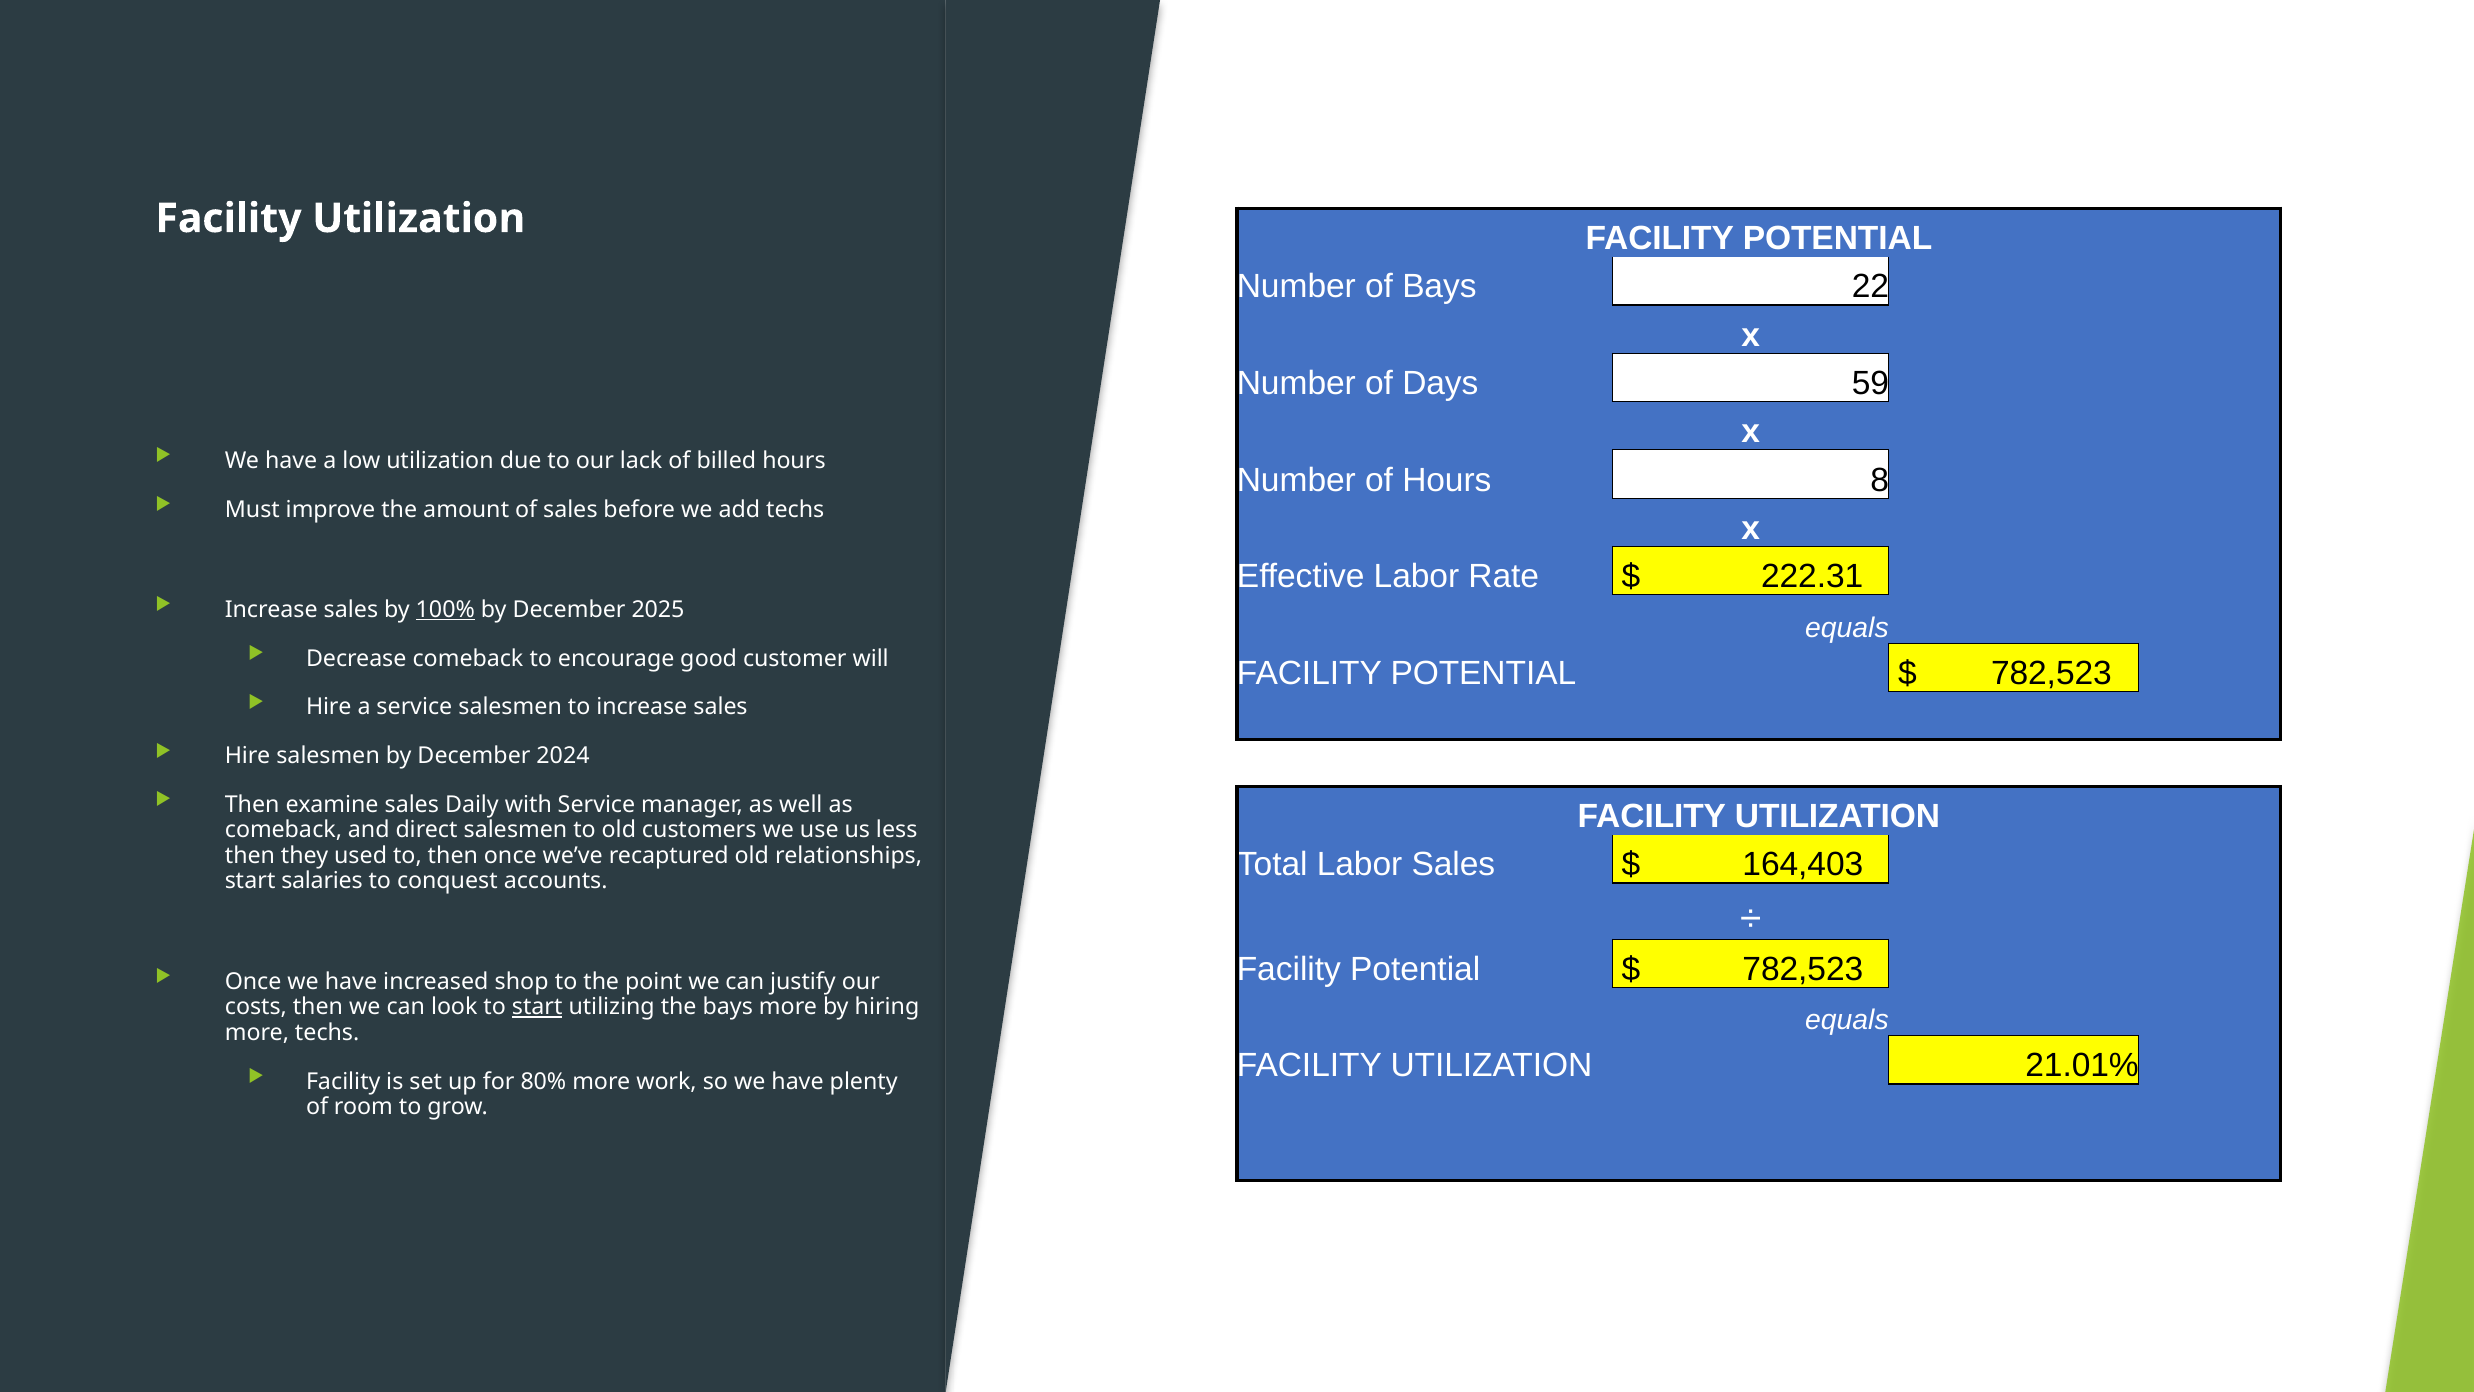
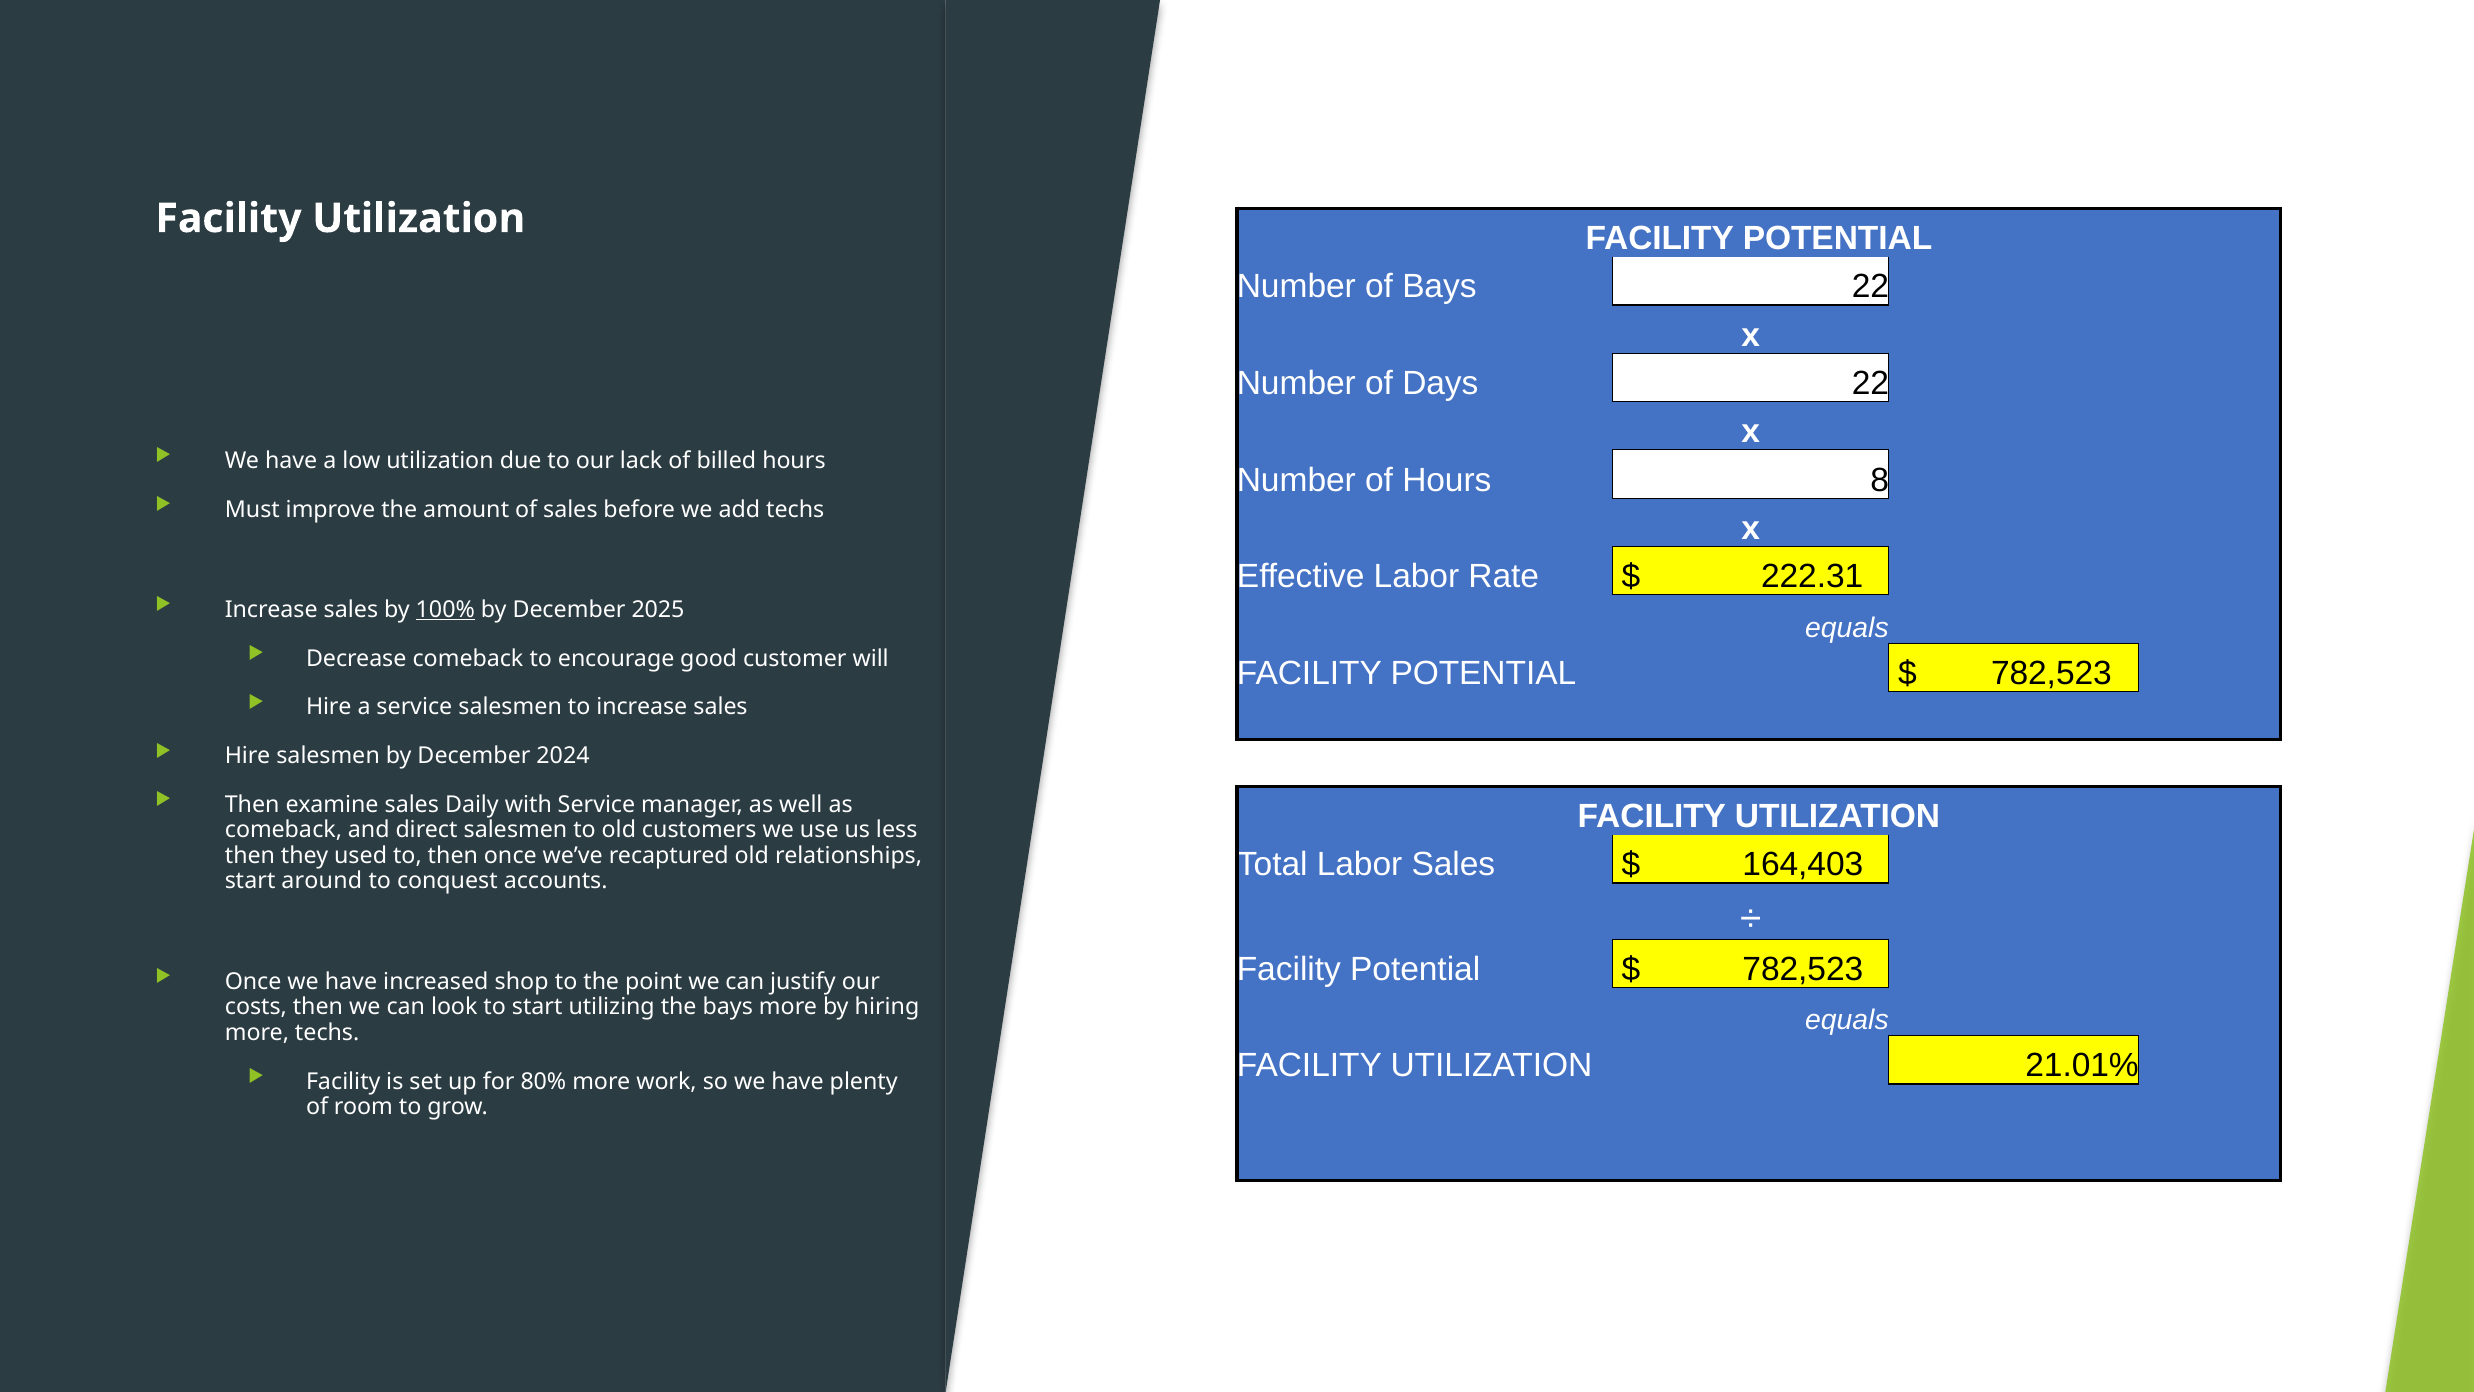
Days 59: 59 -> 22 (1870, 383)
salaries: salaries -> around (322, 881)
start underline: present -> none (537, 1007)
